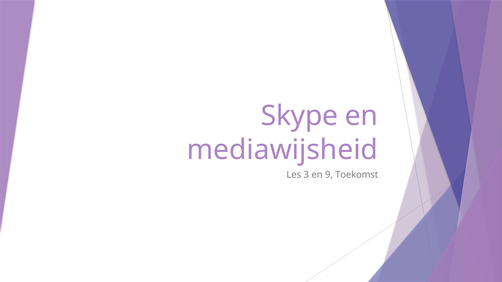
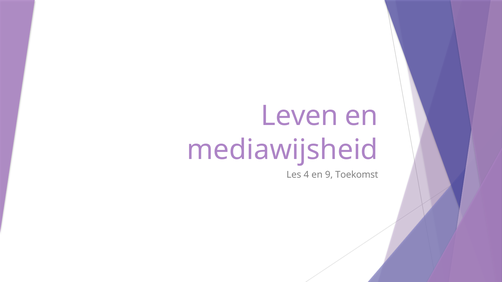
Skype: Skype -> Leven (300, 116)
3: 3 -> 4 (306, 175)
